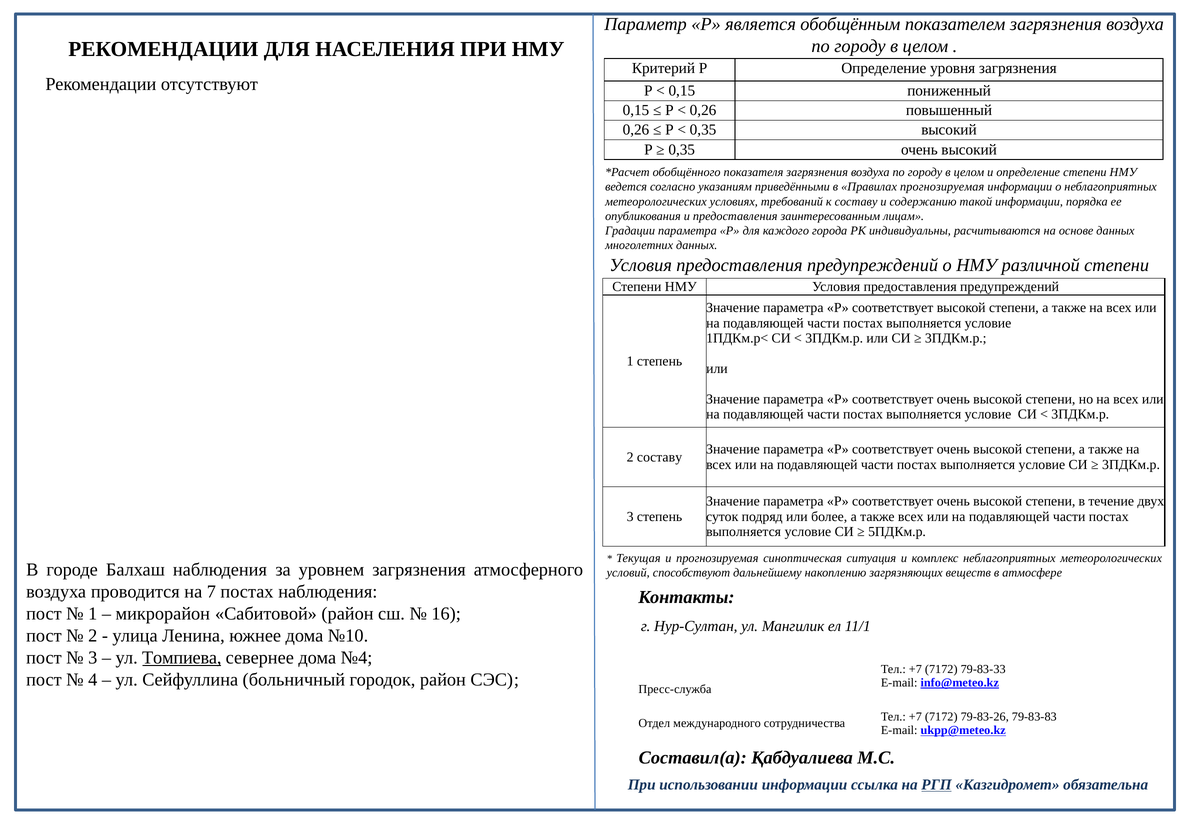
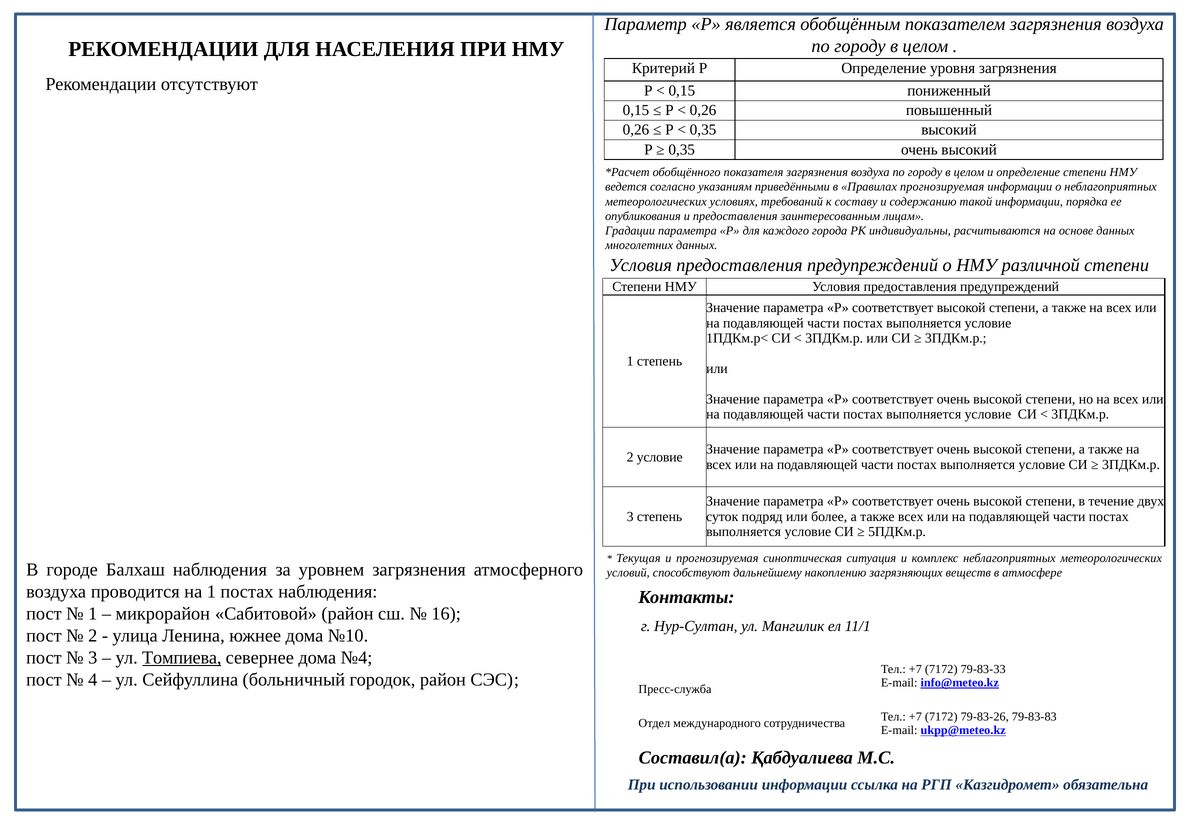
2 составу: составу -> условие (660, 457)
на 7: 7 -> 1 (211, 592)
РГП underline: present -> none (937, 785)
